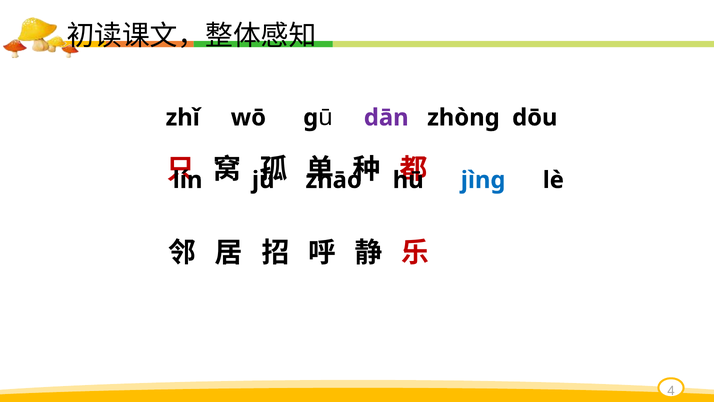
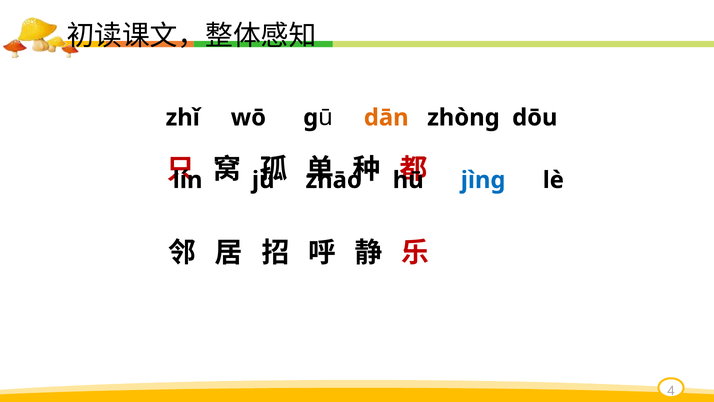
dān colour: purple -> orange (386, 117)
